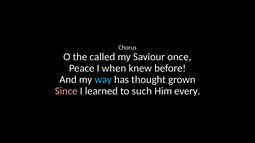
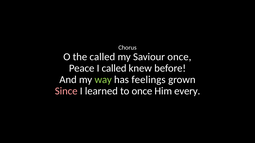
I when: when -> called (114, 68)
way colour: light blue -> light green (103, 80)
thought: thought -> feelings (149, 80)
to such: such -> once (142, 91)
